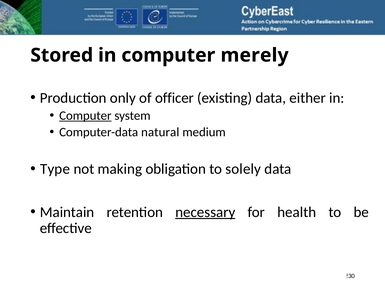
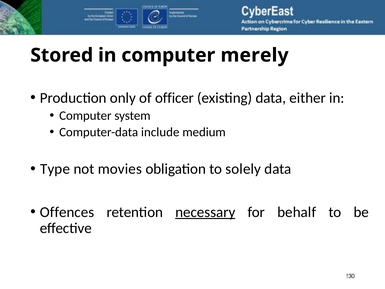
Computer underline: present -> none (85, 115)
natural: natural -> include (160, 132)
making: making -> movies (120, 169)
Maintain: Maintain -> Offences (67, 212)
health: health -> behalf (297, 212)
